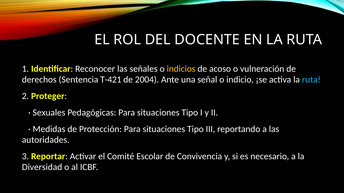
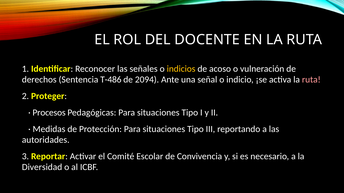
T-421: T-421 -> T-486 (111, 80)
2004: 2004 -> 2094 (147, 80)
ruta colour: light blue -> pink (311, 80)
Sexuales: Sexuales -> Procesos (49, 113)
